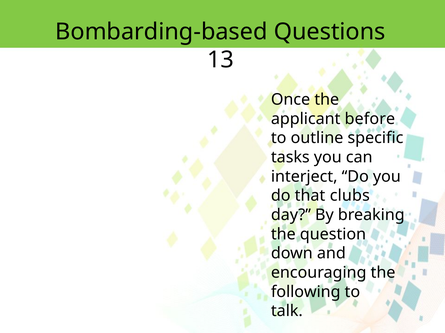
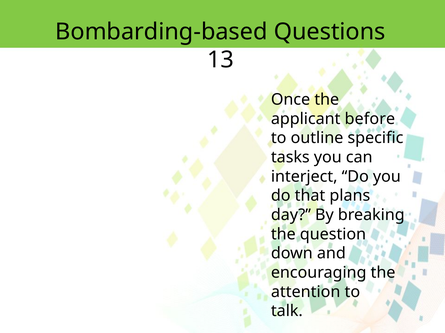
clubs: clubs -> plans (350, 196)
following: following -> attention (306, 292)
